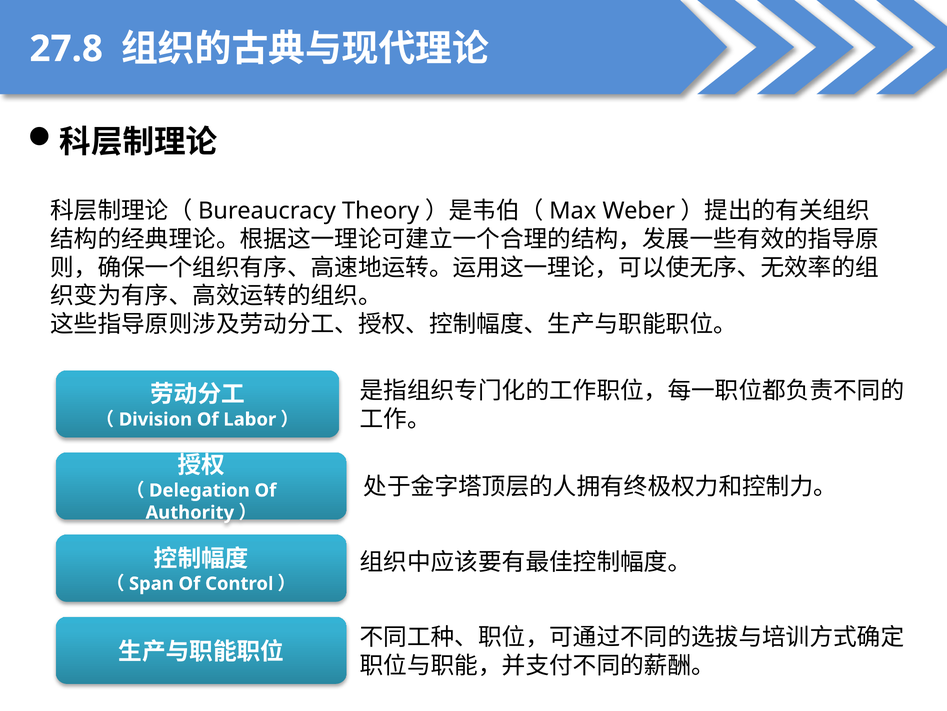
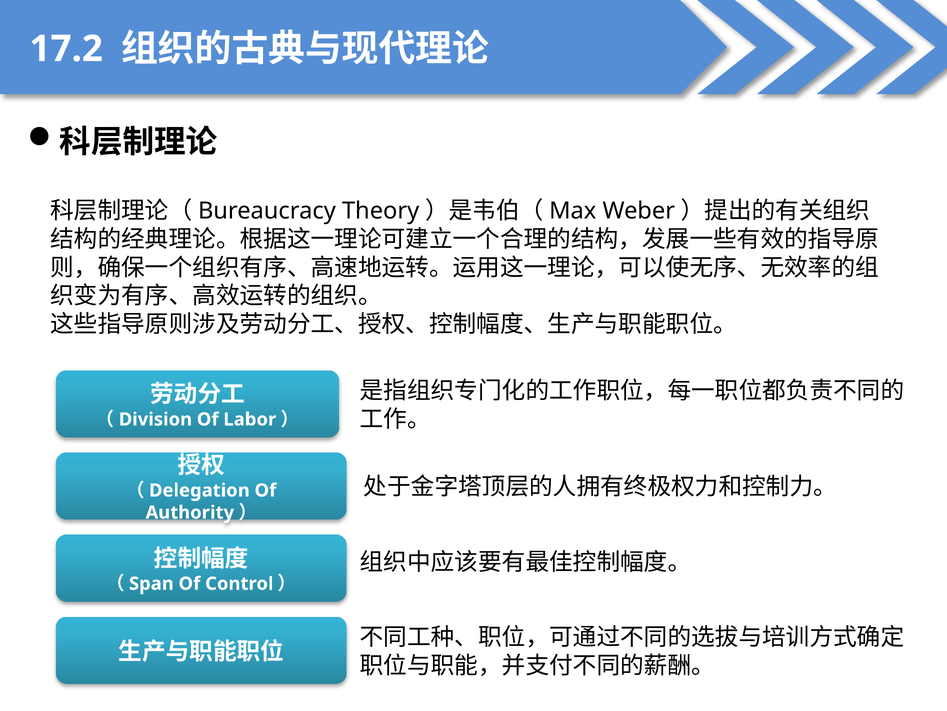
27.8: 27.8 -> 17.2 (66, 49)
